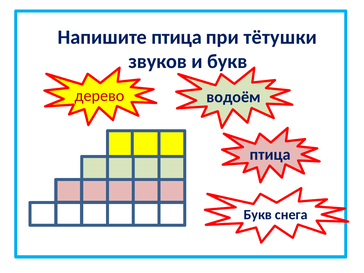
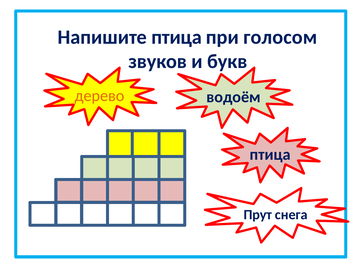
тётушки: тётушки -> голосом (280, 37)
дерево colour: red -> orange (100, 96)
Букв: Букв -> Прут (258, 215)
